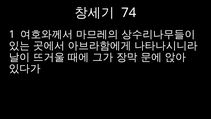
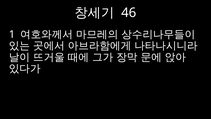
74: 74 -> 46 (129, 13)
